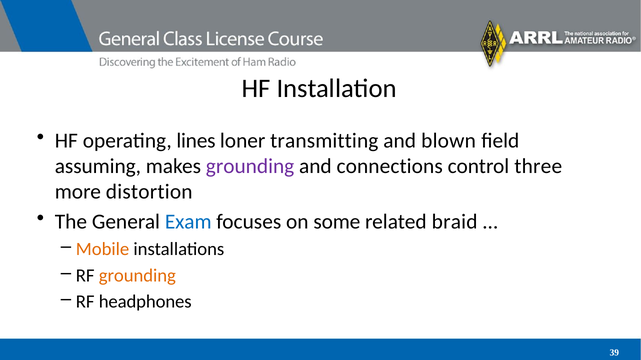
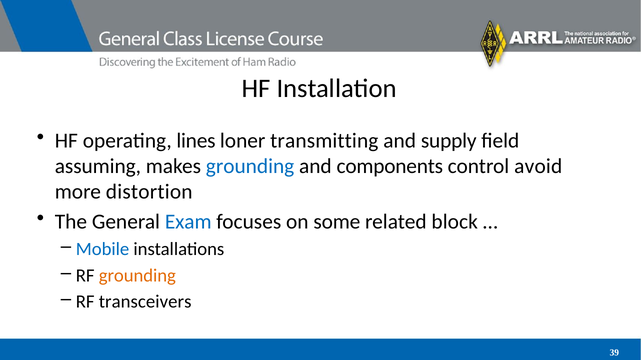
blown: blown -> supply (449, 141)
grounding colour: purple -> blue (250, 167)
connections: connections -> components (390, 167)
three: three -> avoid (538, 167)
braid: braid -> block (455, 222)
Mobile colour: orange -> blue (103, 250)
headphones: headphones -> transceivers (145, 302)
